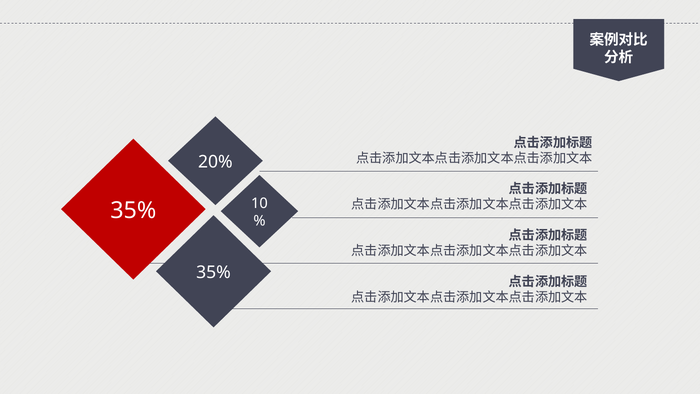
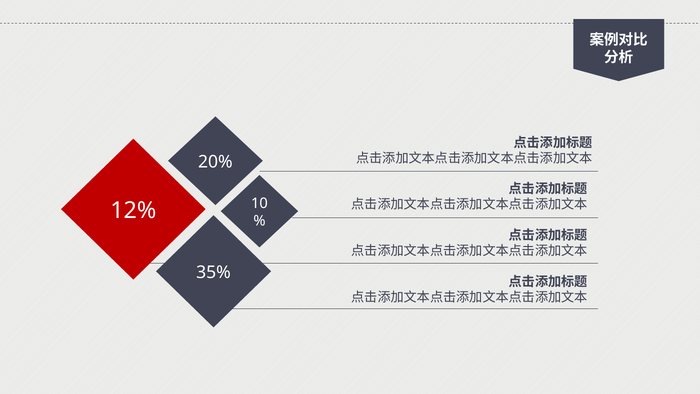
35%: 35% -> 12% (133, 211)
